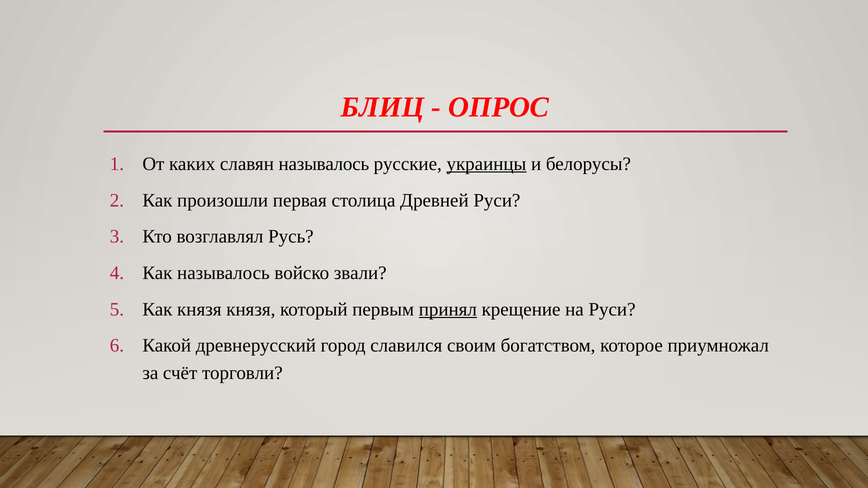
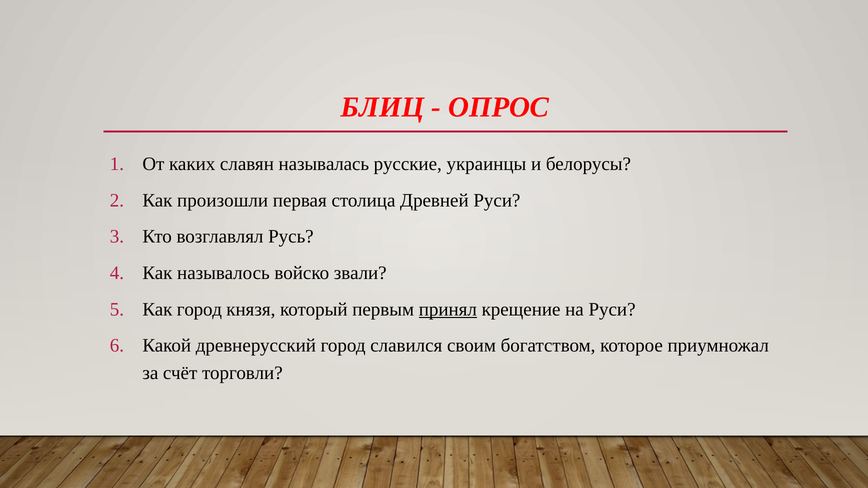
славян называлось: называлось -> называлась (324, 164)
украинцы underline: present -> none (486, 164)
Как князя: князя -> город (199, 309)
